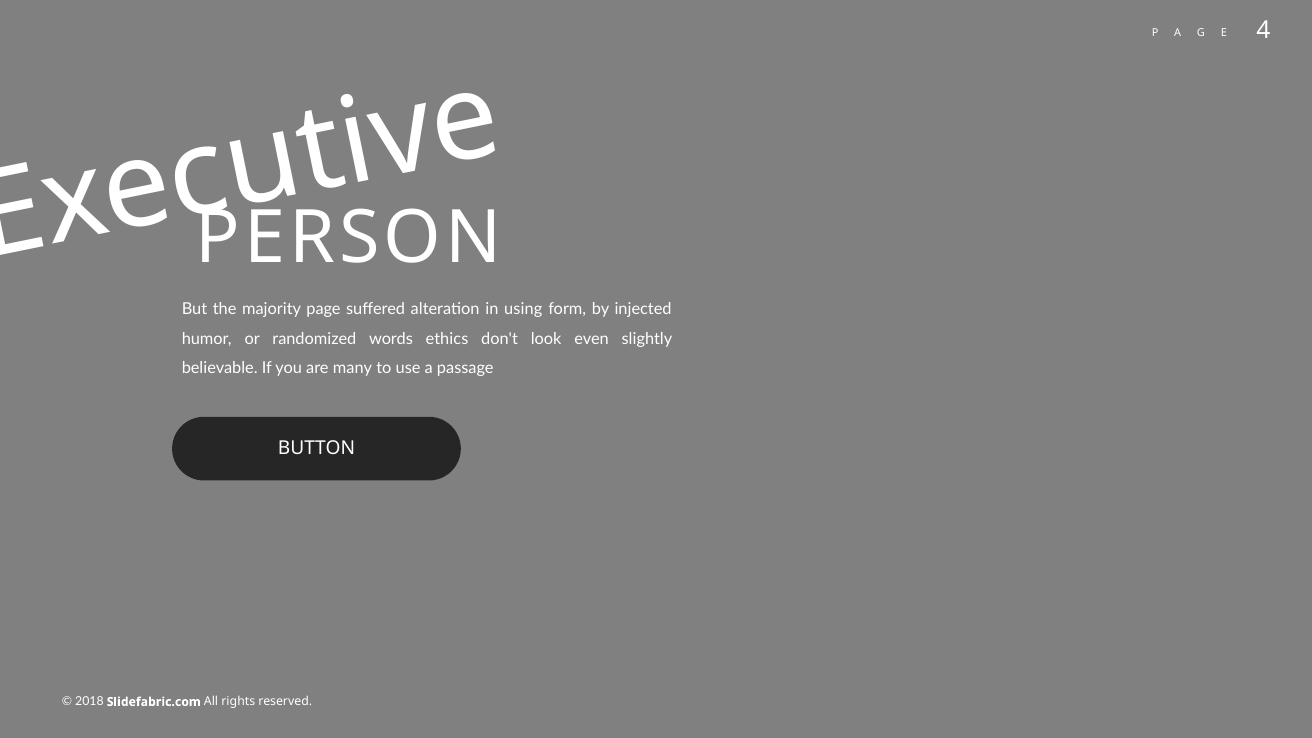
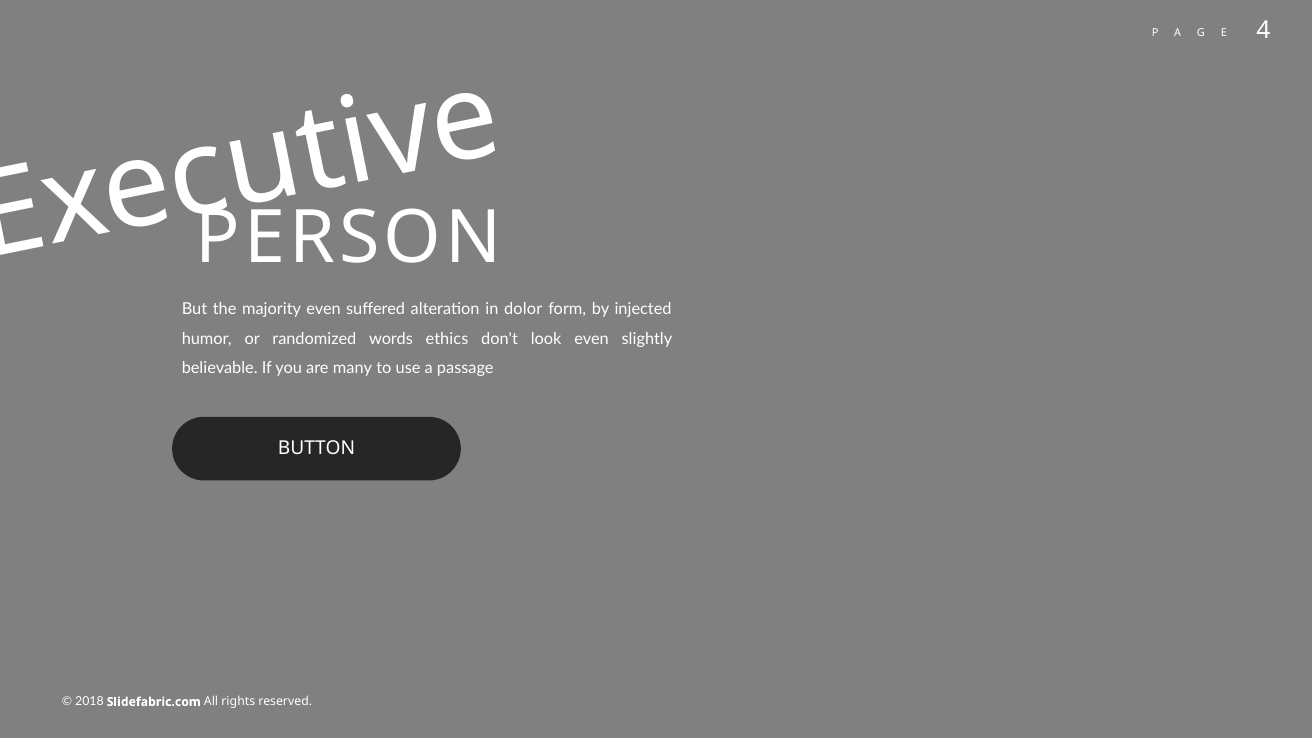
majority page: page -> even (324, 309)
using: using -> dolor (523, 309)
